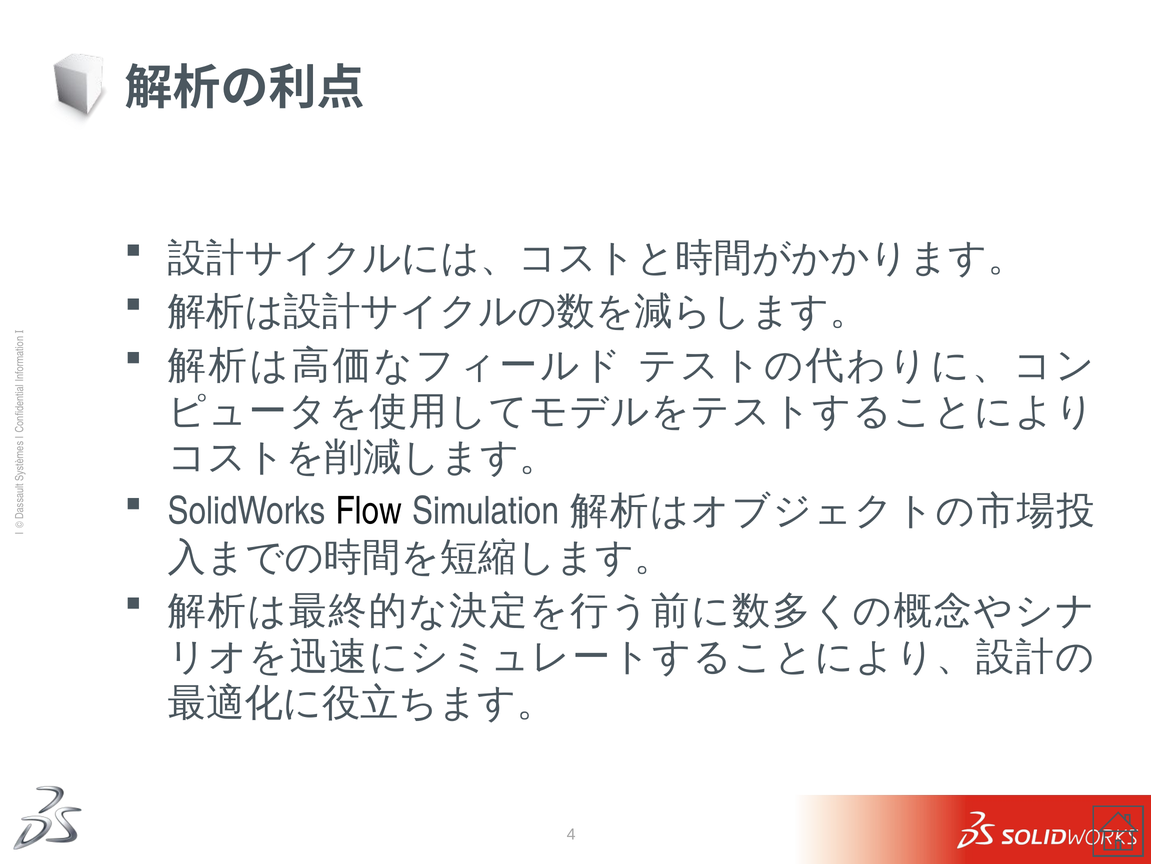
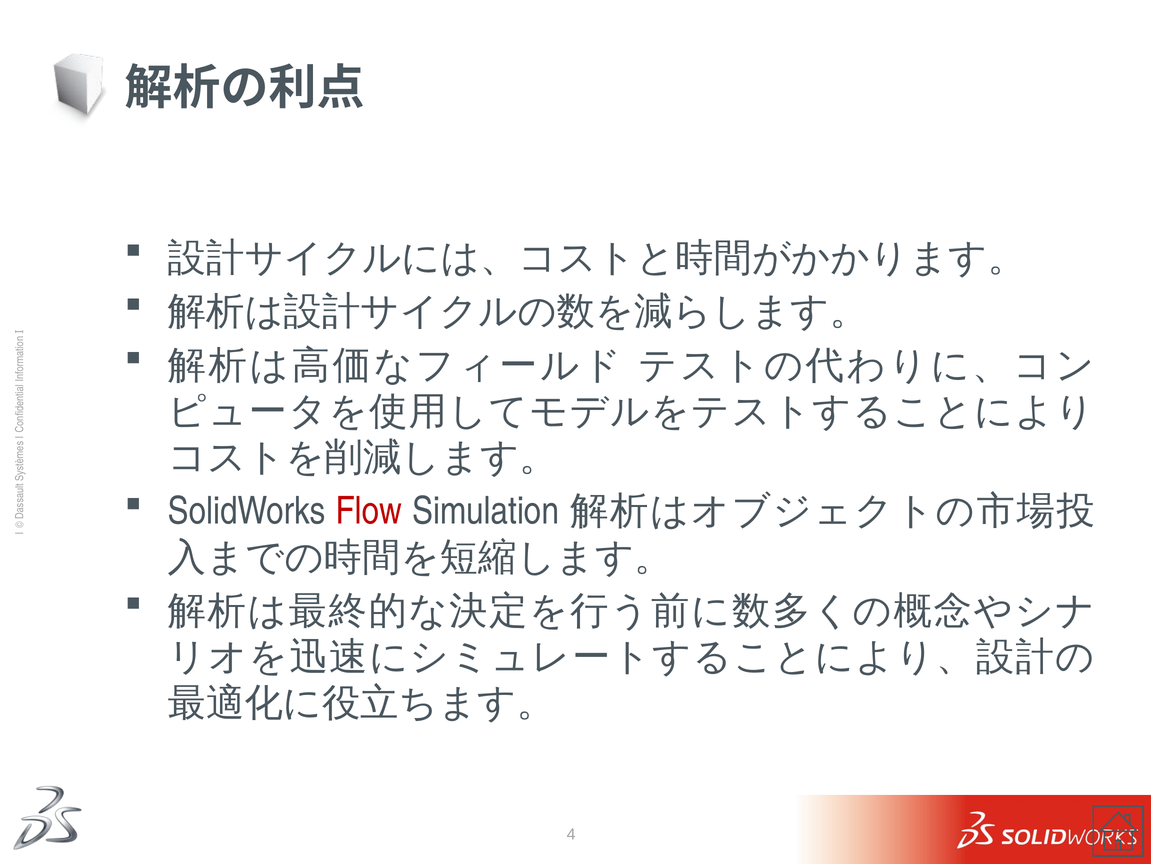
Flow colour: black -> red (369, 511)
